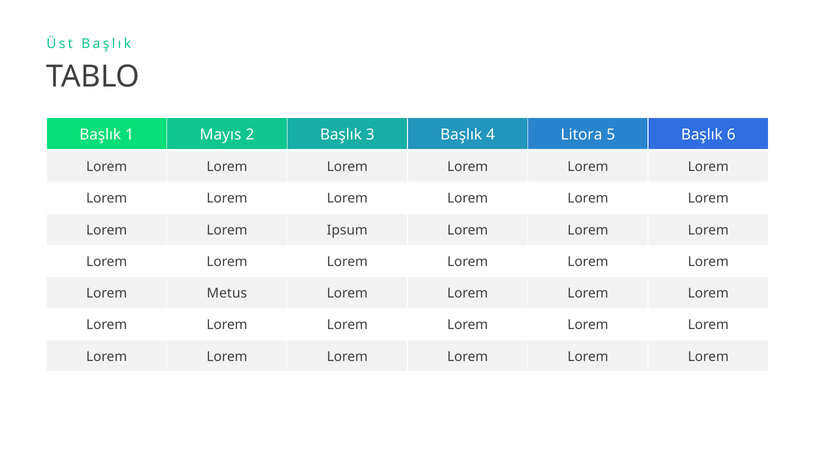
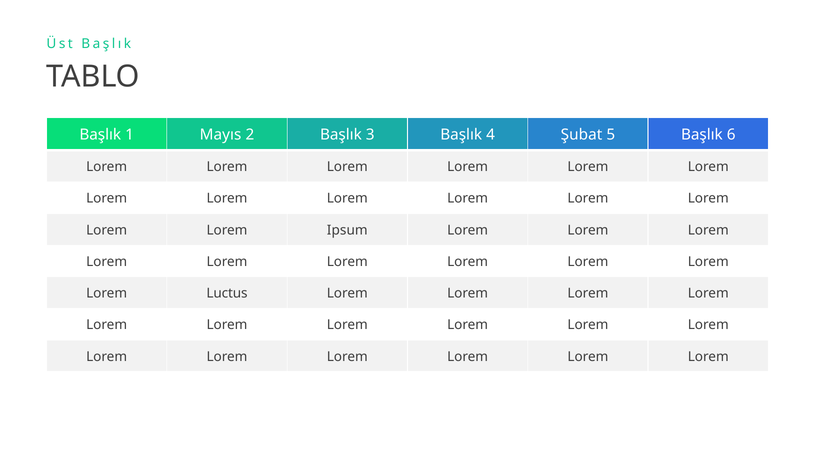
Litora: Litora -> Şubat (582, 135)
Metus: Metus -> Luctus (227, 293)
